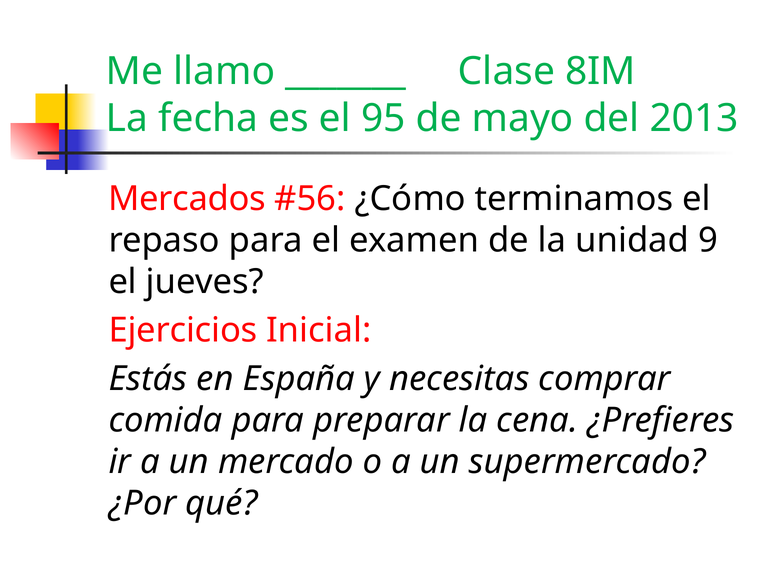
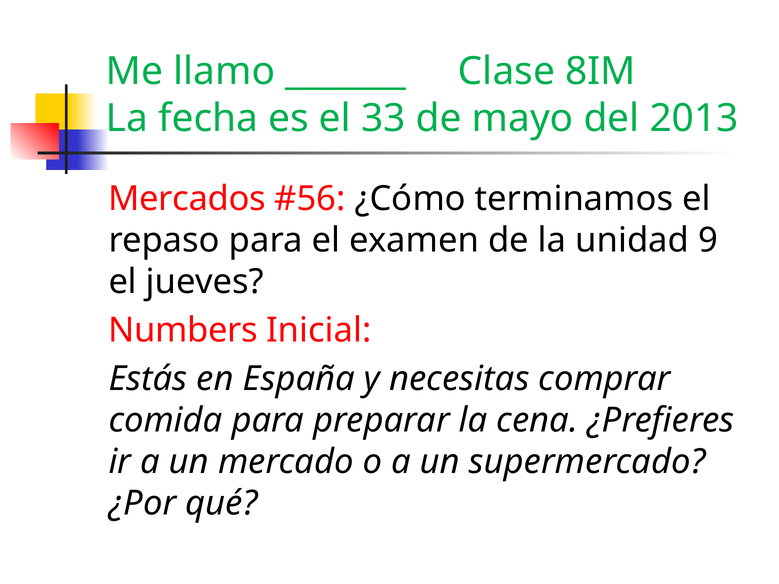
95: 95 -> 33 (383, 118)
Ejercicios: Ejercicios -> Numbers (183, 331)
